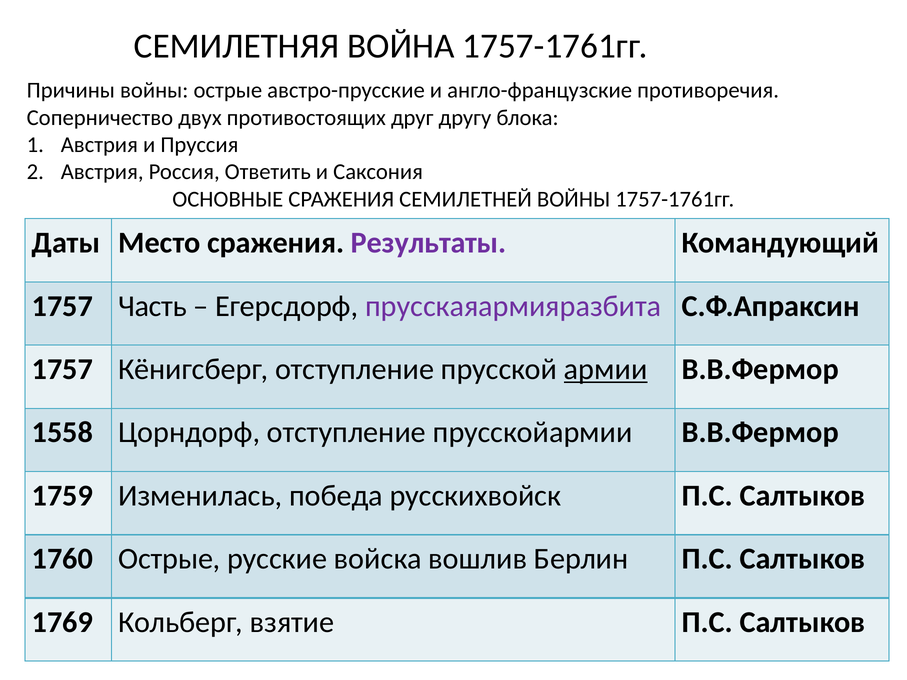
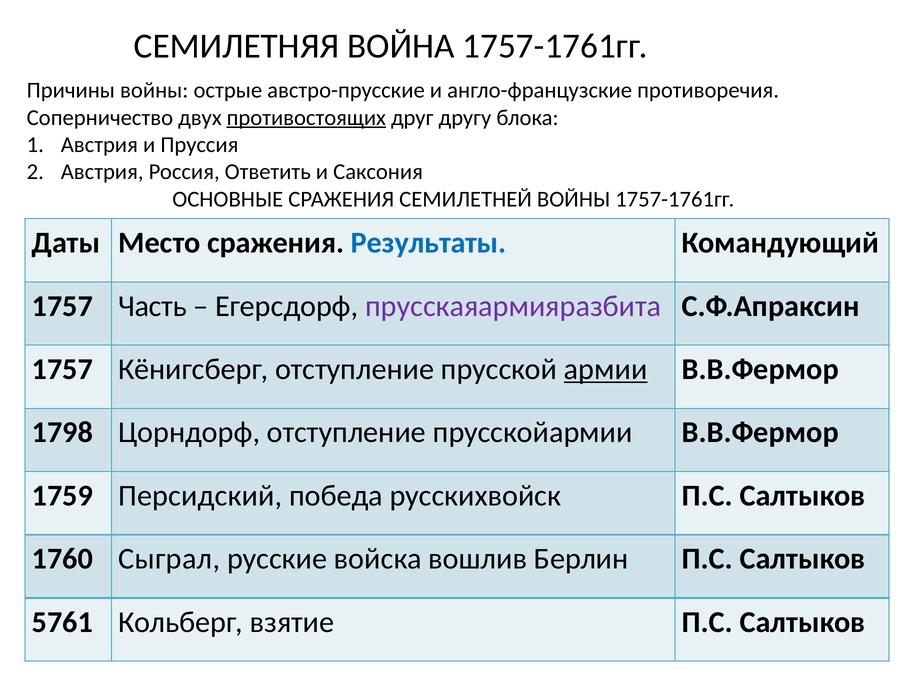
противостоящих underline: none -> present (306, 118)
Результаты colour: purple -> blue (429, 243)
1558: 1558 -> 1798 (62, 433)
Изменилась: Изменилась -> Персидский (200, 496)
1760 Острые: Острые -> Сыграл (169, 559)
1769: 1769 -> 5761 (62, 622)
